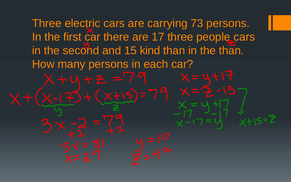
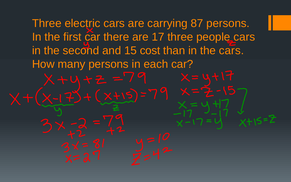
73: 73 -> 87 (197, 23)
kind: kind -> cost (150, 51)
the than: than -> cars (231, 51)
